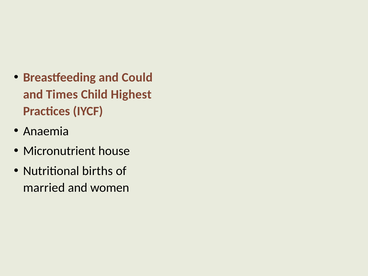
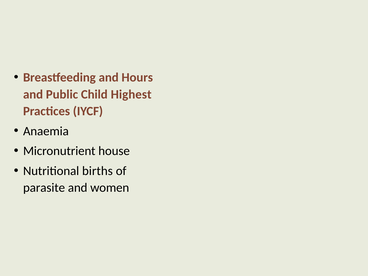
Could: Could -> Hours (137, 77)
Times: Times -> Public (62, 94)
married: married -> parasite (44, 188)
